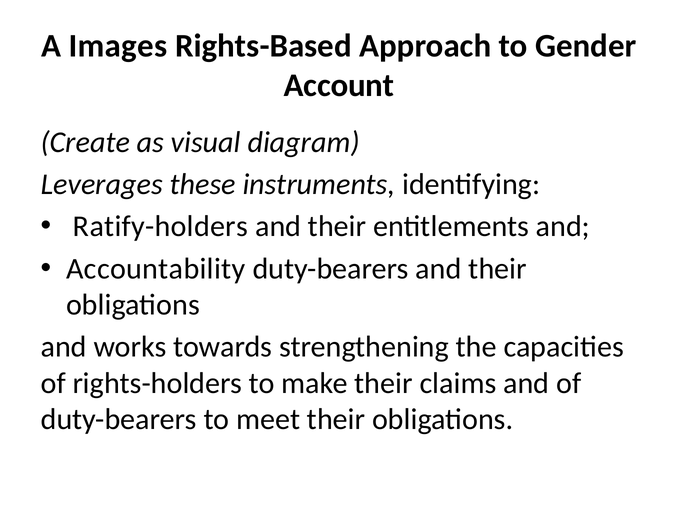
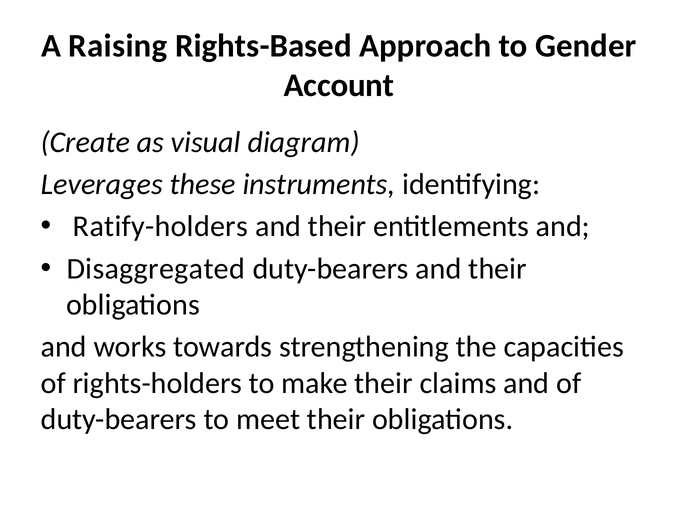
Images: Images -> Raising (118, 46)
Accountability: Accountability -> Disaggregated (156, 269)
